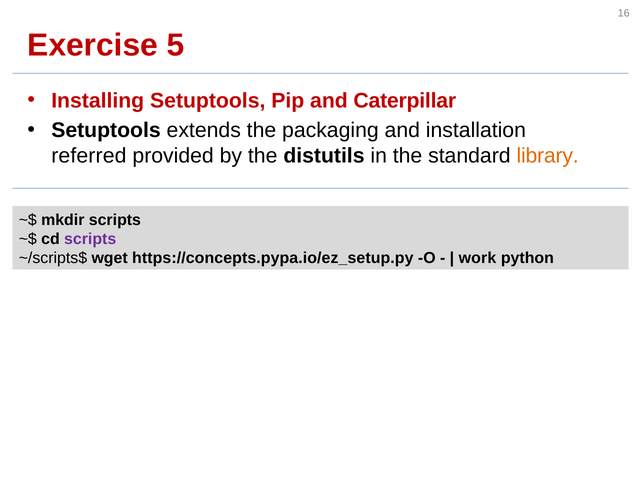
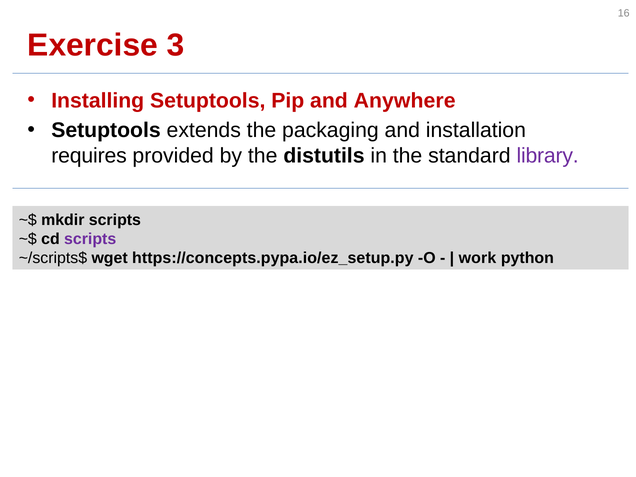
5: 5 -> 3 (176, 45)
Caterpillar: Caterpillar -> Anywhere (405, 101)
referred: referred -> requires (89, 156)
library colour: orange -> purple (548, 156)
